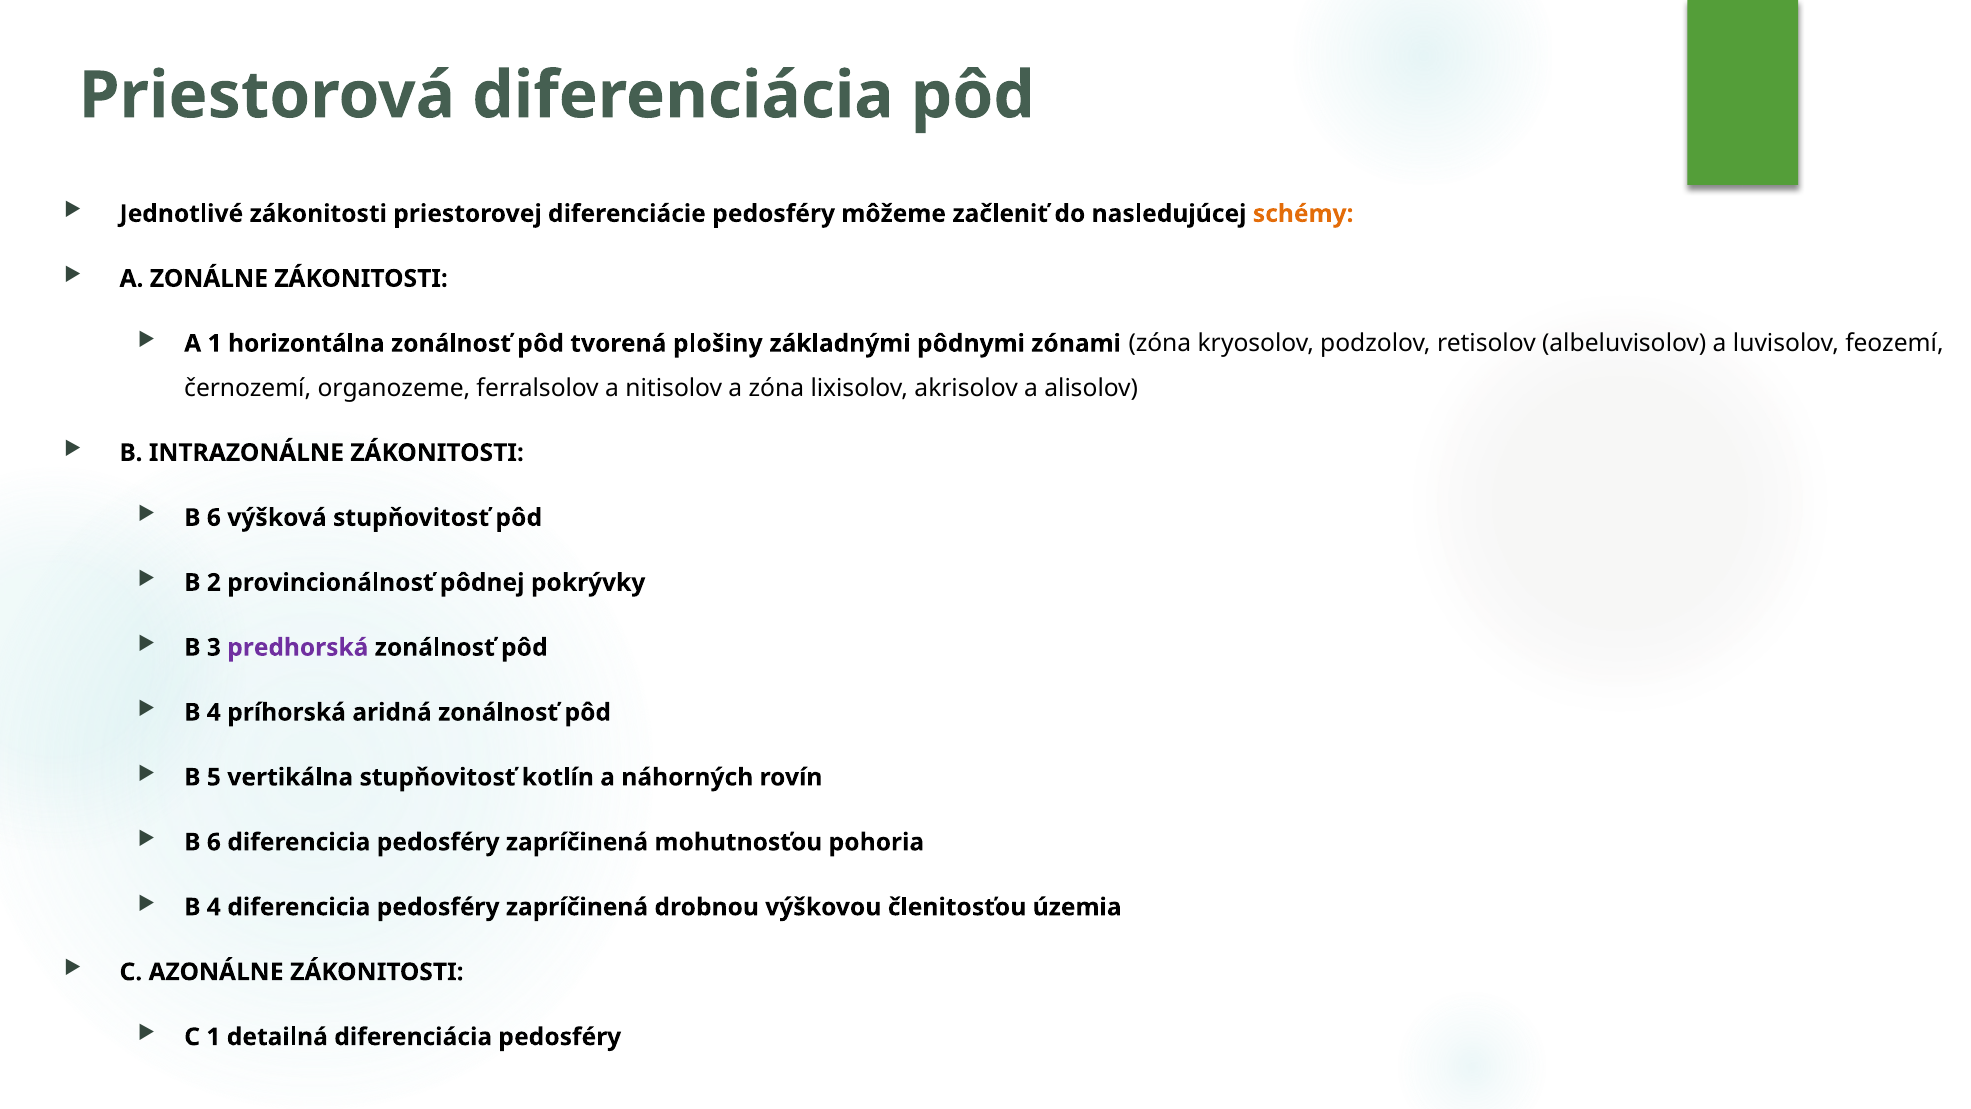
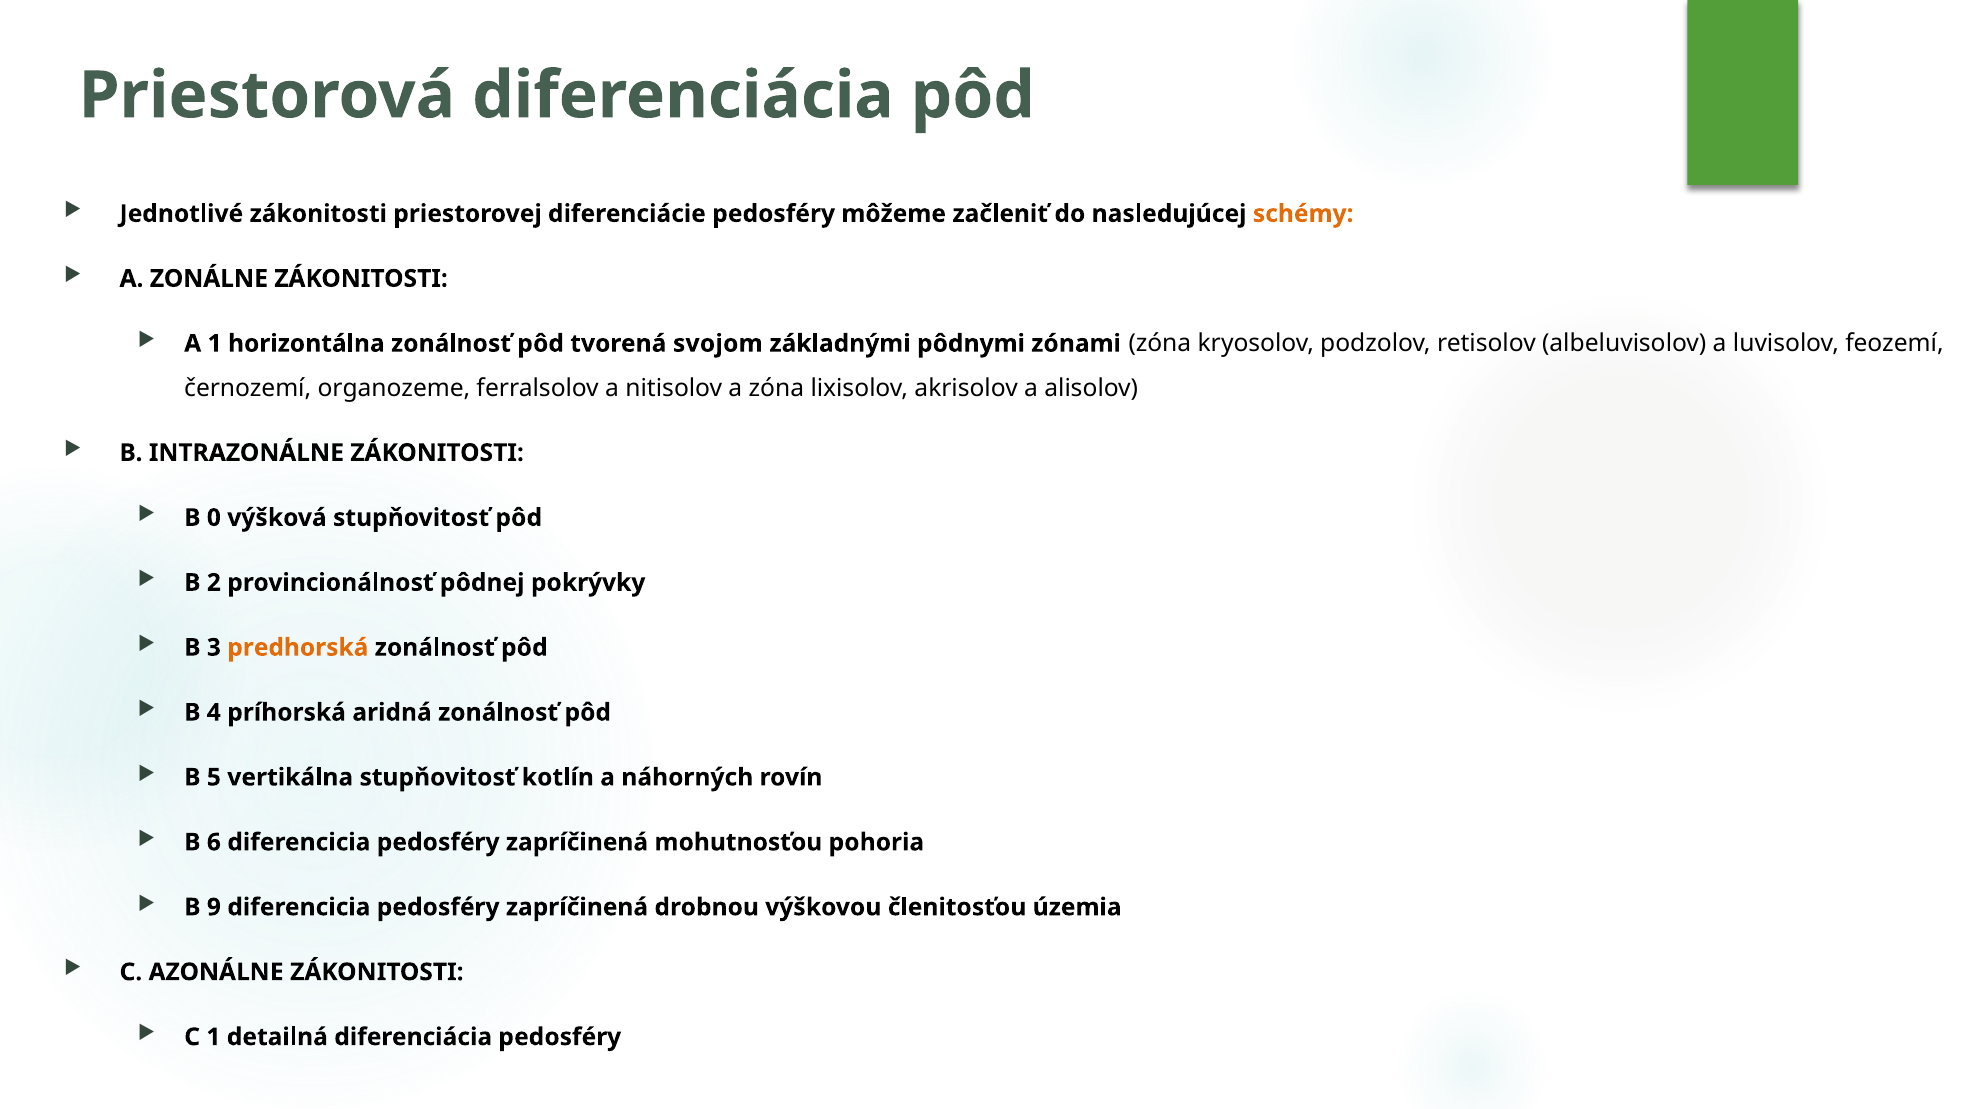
plošiny: plošiny -> svojom (718, 343)
6: 6 -> 0 (214, 518)
predhorská colour: purple -> orange (298, 647)
4: 4 -> 9 (214, 907)
